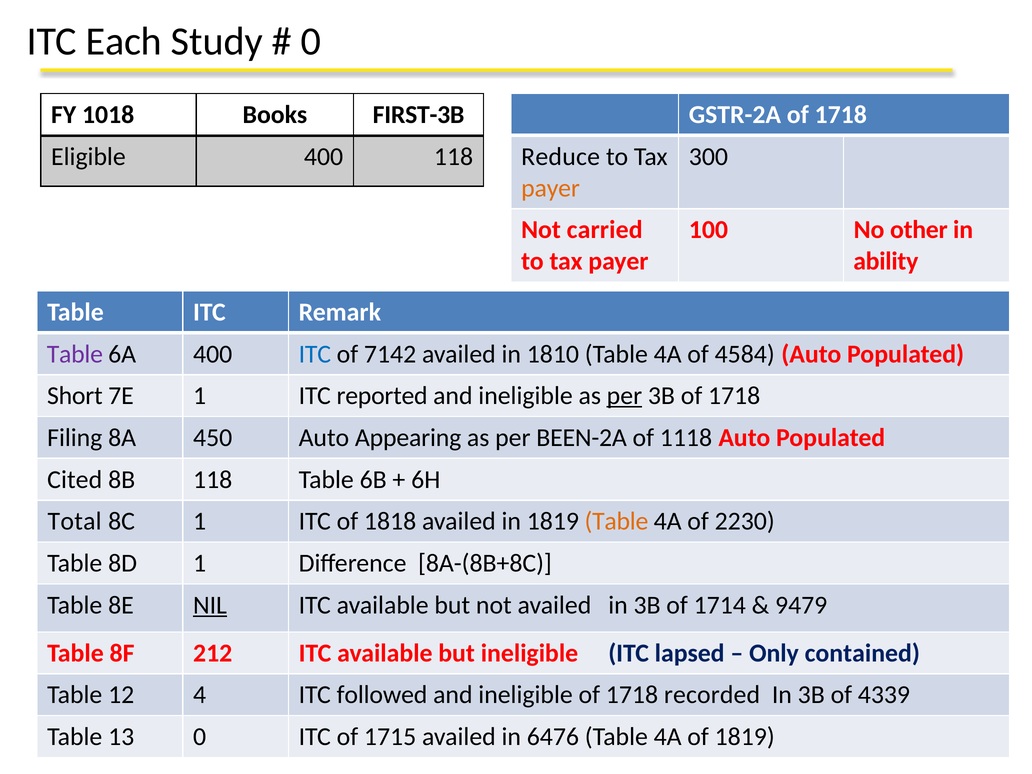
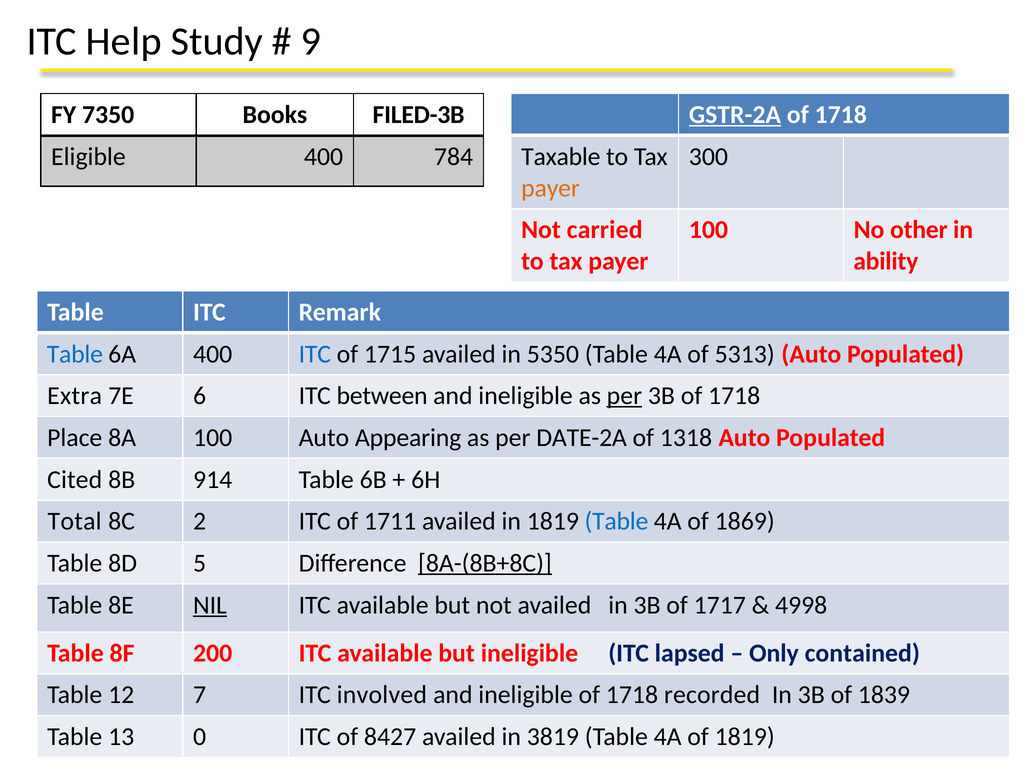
Each: Each -> Help (124, 41)
0: 0 -> 9 (311, 41)
1018: 1018 -> 7350 (108, 115)
FIRST-3B: FIRST-3B -> FILED-3B (419, 115)
GSTR-2A underline: none -> present (735, 115)
Reduce: Reduce -> Taxable (561, 157)
400 118: 118 -> 784 (454, 157)
Table colour: purple -> blue (75, 354)
7142: 7142 -> 1715 (390, 354)
1810: 1810 -> 5350 (553, 354)
4584: 4584 -> 5313 (745, 354)
Short: Short -> Extra (75, 396)
7E 1: 1 -> 6 (200, 396)
reported: reported -> between (382, 396)
Filing: Filing -> Place (75, 438)
8A 450: 450 -> 100 (213, 438)
BEEN-2A: BEEN-2A -> DATE-2A (582, 438)
1118: 1118 -> 1318 (686, 438)
8B 118: 118 -> 914 (213, 480)
8C 1: 1 -> 2 (200, 521)
1818: 1818 -> 1711 (390, 521)
Table colour: orange -> blue (616, 521)
2230: 2230 -> 1869 (745, 521)
8D 1: 1 -> 5 (200, 563)
8A-(8B+8C underline: none -> present (485, 563)
1714: 1714 -> 1717 (720, 605)
9479: 9479 -> 4998 (801, 605)
212: 212 -> 200 (213, 653)
4: 4 -> 7 (200, 695)
followed: followed -> involved (382, 695)
4339: 4339 -> 1839 (884, 695)
1715: 1715 -> 8427 (390, 737)
6476: 6476 -> 3819 (553, 737)
